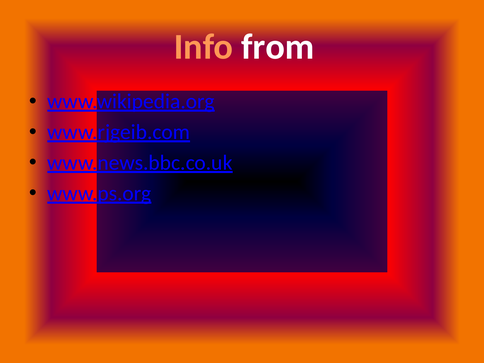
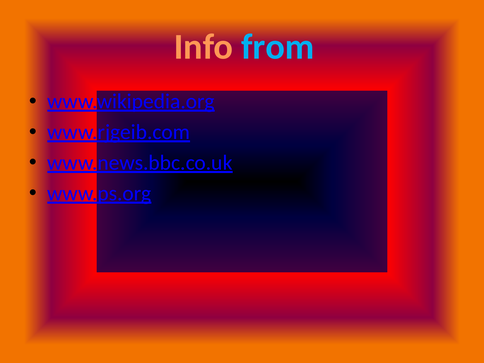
from colour: white -> light blue (278, 47)
